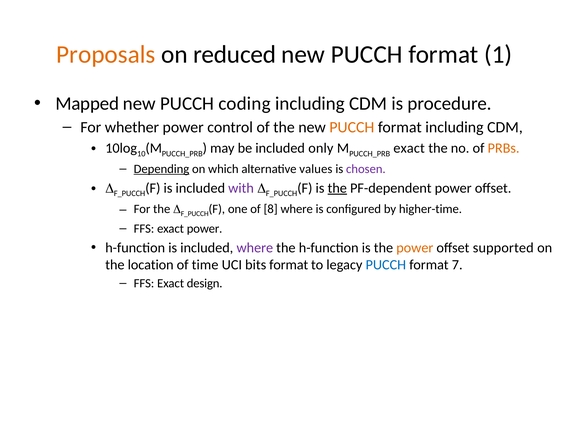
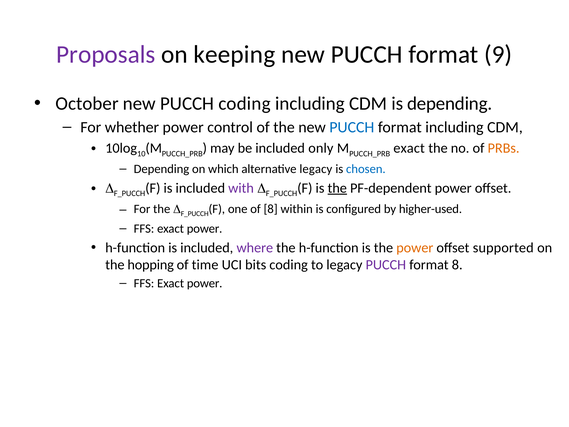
Proposals colour: orange -> purple (106, 54)
reduced: reduced -> keeping (234, 54)
1: 1 -> 9 (498, 54)
Mapped: Mapped -> October (87, 103)
is procedure: procedure -> depending (450, 103)
PUCCH colour: orange -> blue (352, 127)
Depending underline: present -> none (161, 169)
alternative values: values -> legacy (316, 169)
chosen colour: purple -> blue (366, 169)
8 where: where -> within (297, 209)
higher-time: higher-time -> higher-used (430, 209)
location: location -> hopping (151, 265)
bits format: format -> coding (289, 265)
PUCCH colour: blue -> purple (386, 265)
format 7: 7 -> 8 (457, 265)
design: design -> power (205, 283)
